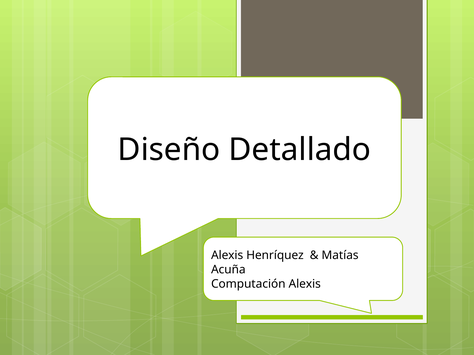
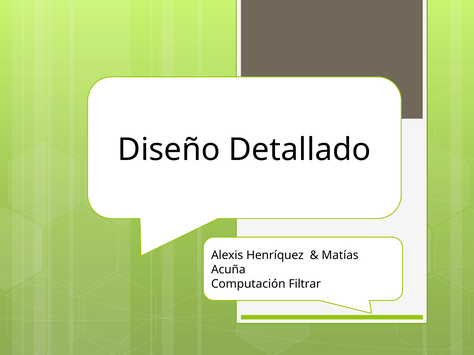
Computación Alexis: Alexis -> Filtrar (305, 284)
